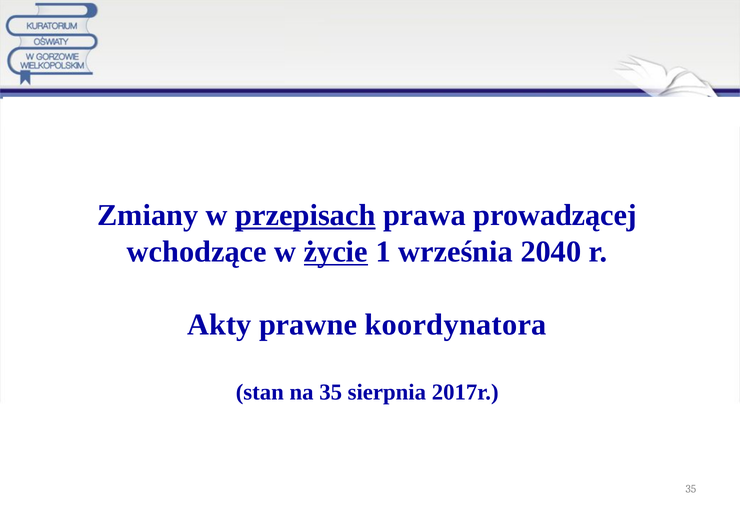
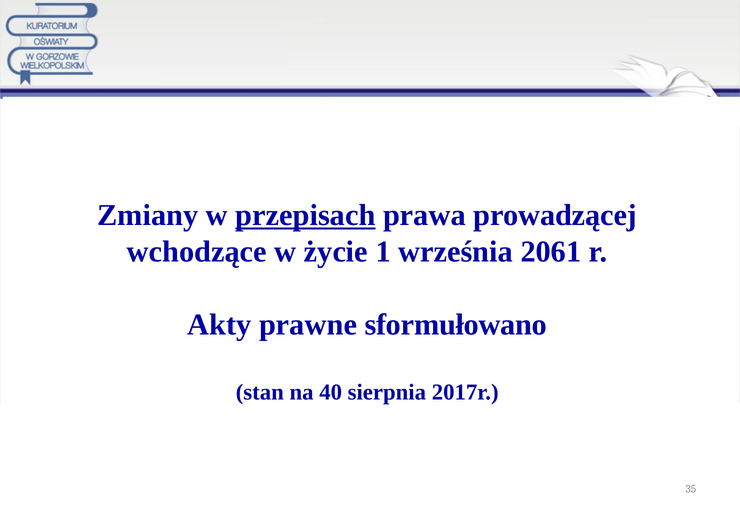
życie underline: present -> none (336, 252)
2040: 2040 -> 2061 (551, 252)
koordynatora: koordynatora -> sformułowano (456, 325)
na 35: 35 -> 40 (331, 393)
